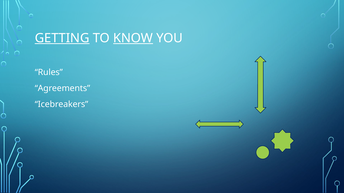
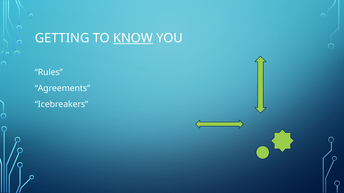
GETTING underline: present -> none (62, 38)
